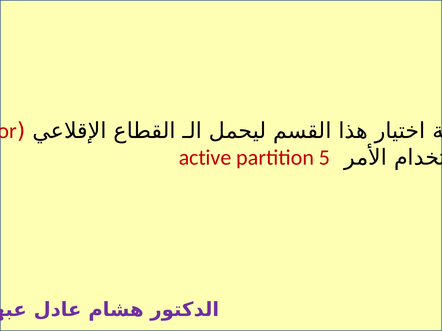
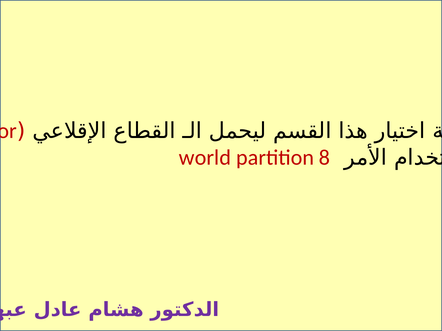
active: active -> world (205, 158)
5: 5 -> 8 (325, 158)
